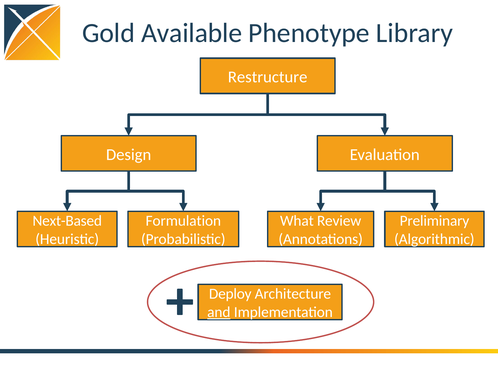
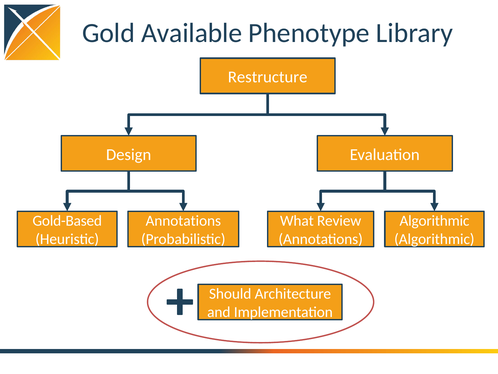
Next-Based: Next-Based -> Gold-Based (67, 221)
Formulation: Formulation -> Annotations (183, 221)
Preliminary: Preliminary -> Algorithmic (434, 221)
Deploy: Deploy -> Should (230, 294)
and underline: present -> none (219, 312)
